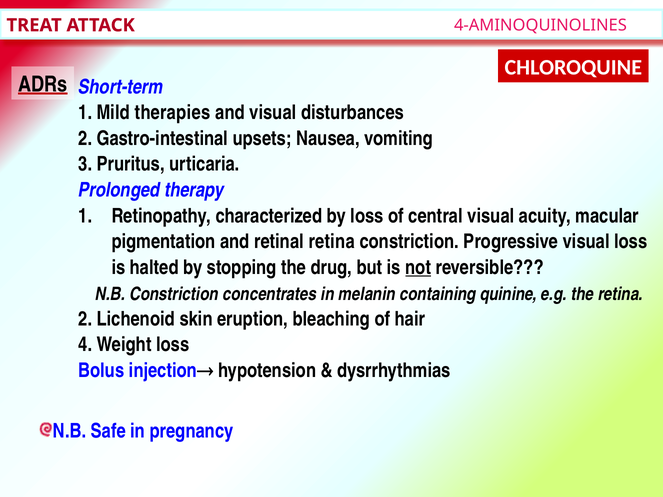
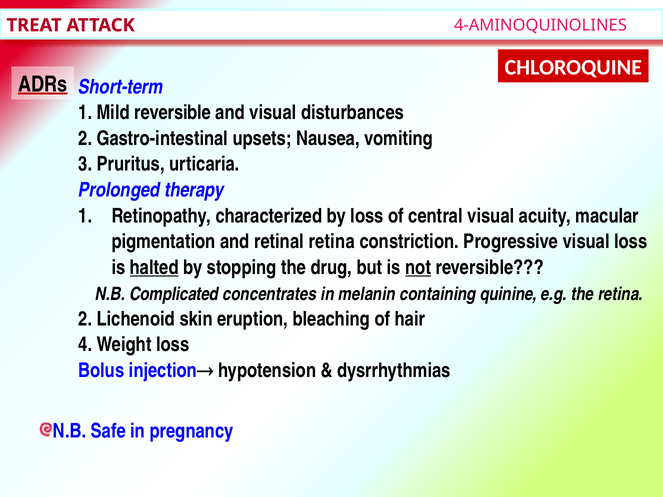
Mild therapies: therapies -> reversible (173, 113)
halted underline: none -> present (154, 268)
N.B Constriction: Constriction -> Complicated (174, 294)
